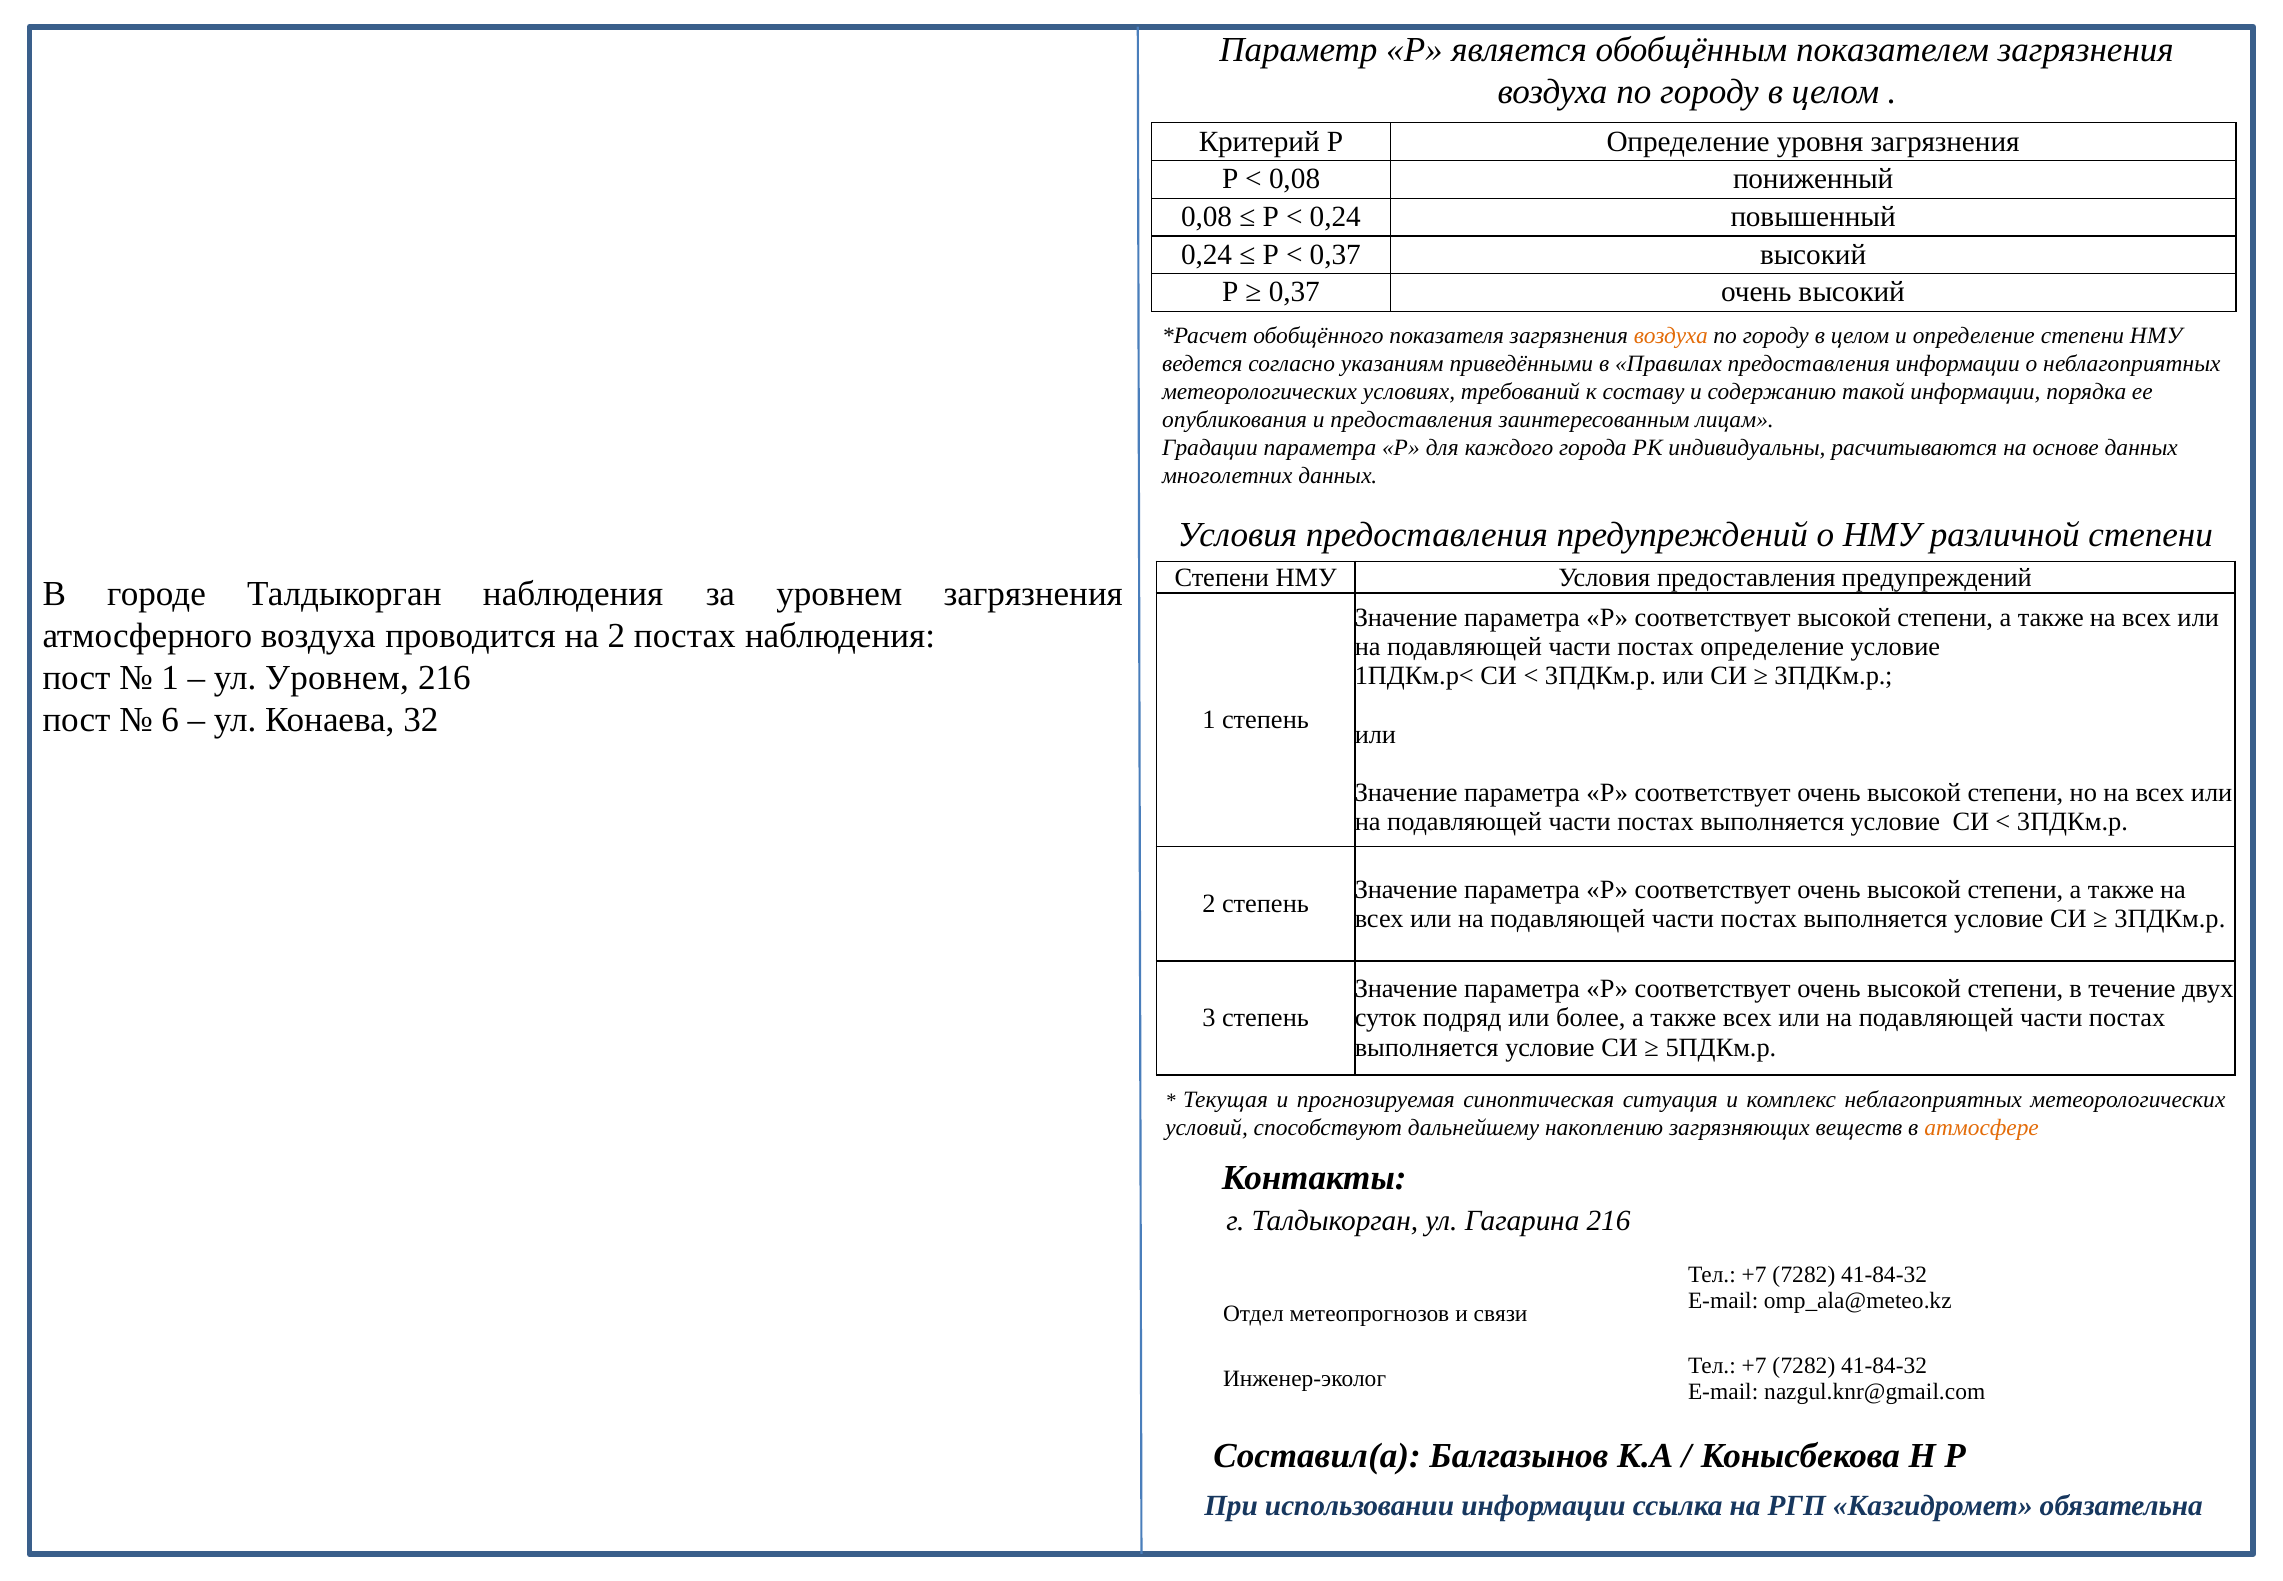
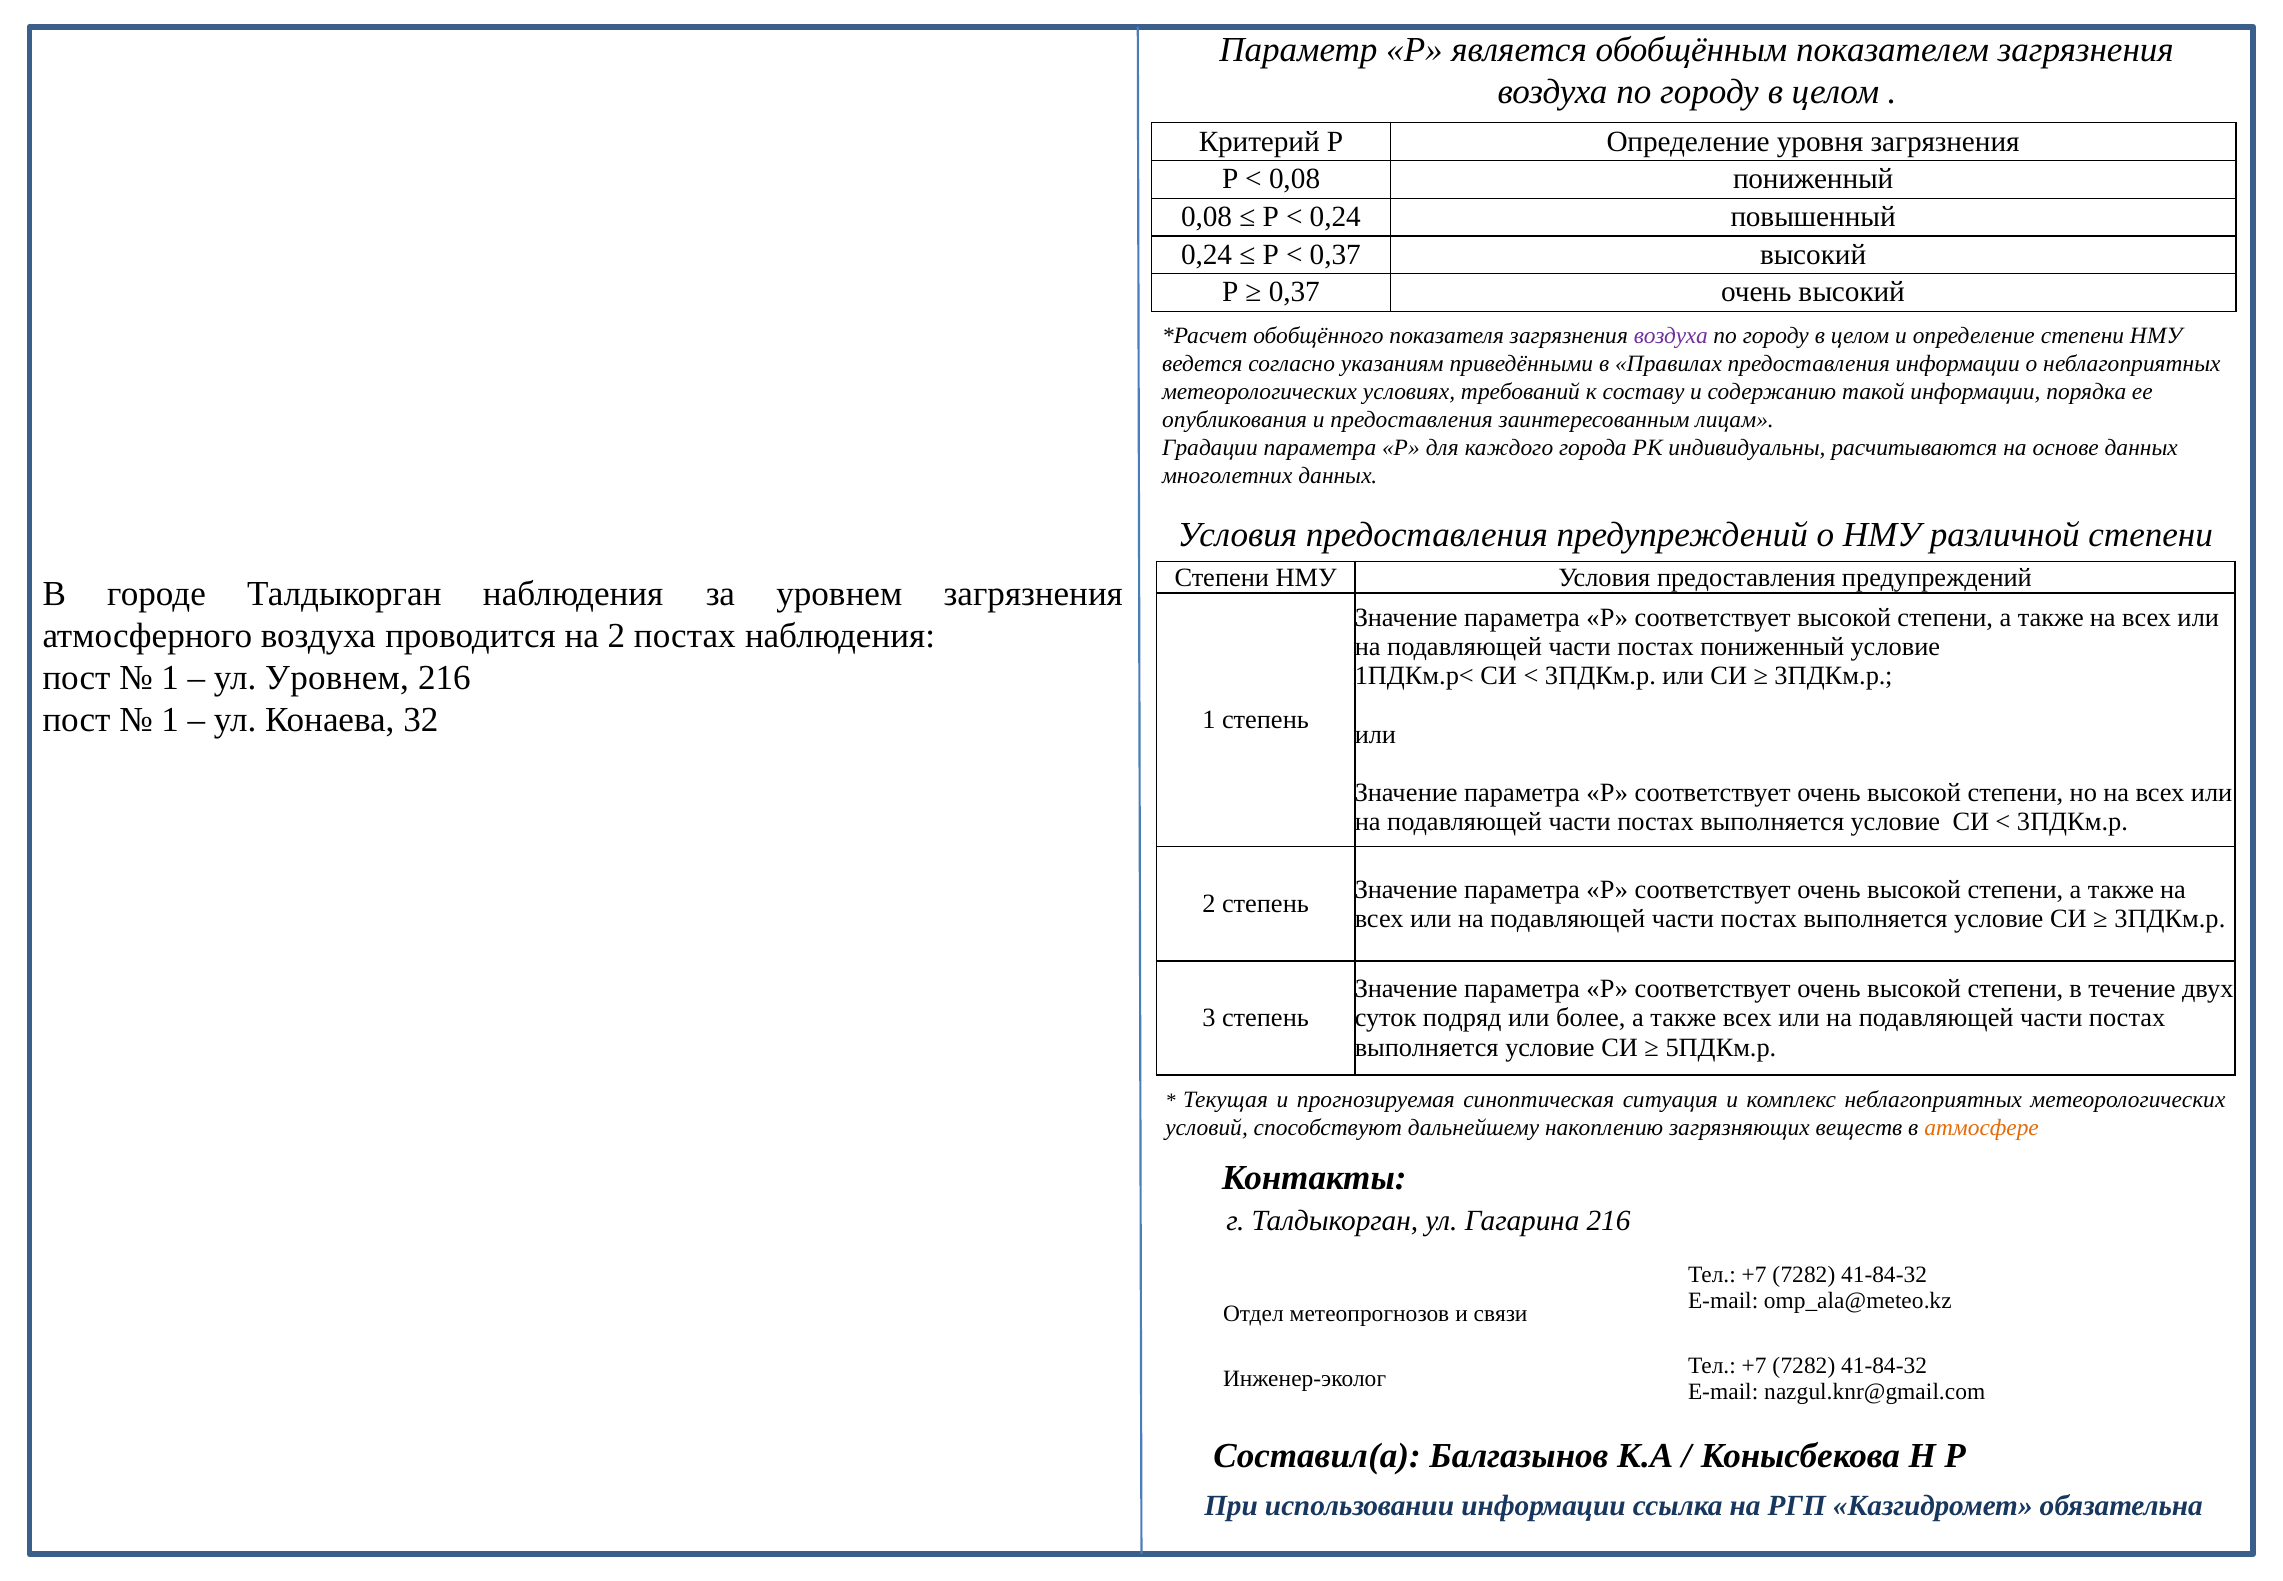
воздуха colour: orange -> purple (1671, 335)
постах определение: определение -> пониженный (1772, 647)
6: 6 -> 1 (170, 720)
